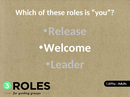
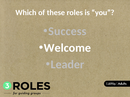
Release: Release -> Success (67, 31)
